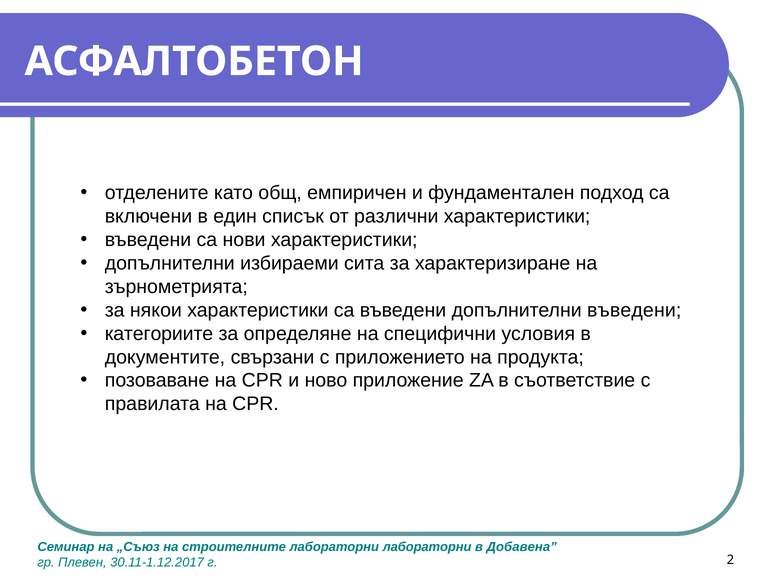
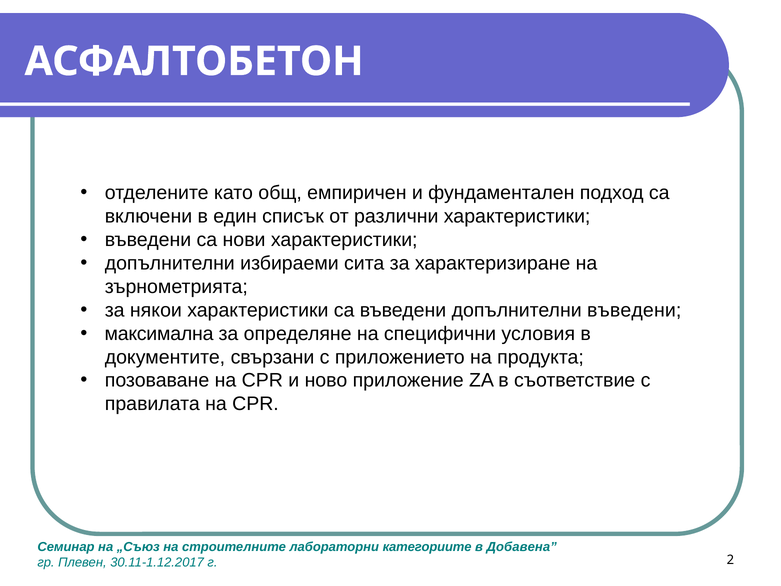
категориите: категориите -> максимална (159, 334)
лабораторни лабораторни: лабораторни -> категориите (427, 547)
